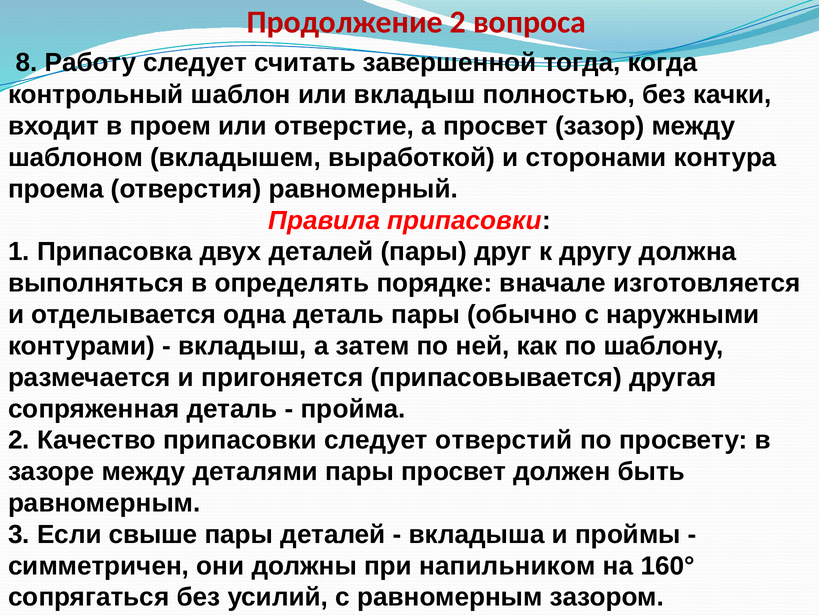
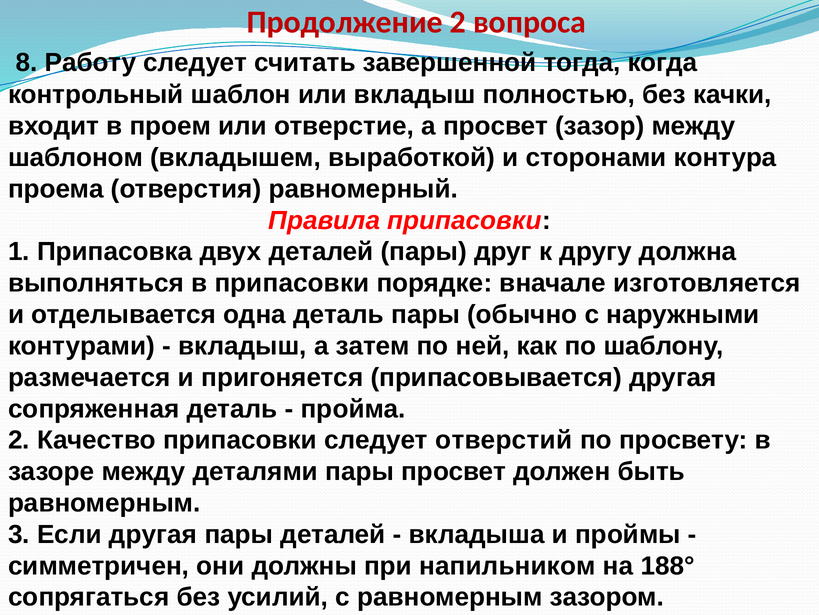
в определять: определять -> припасовки (292, 283)
Если свыше: свыше -> другая (153, 534)
160°: 160° -> 188° (668, 565)
